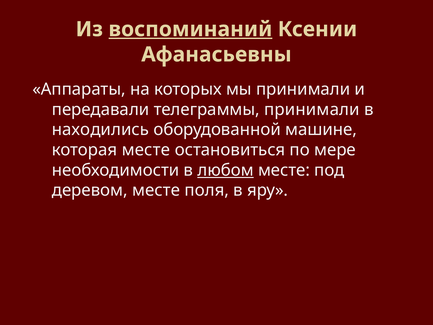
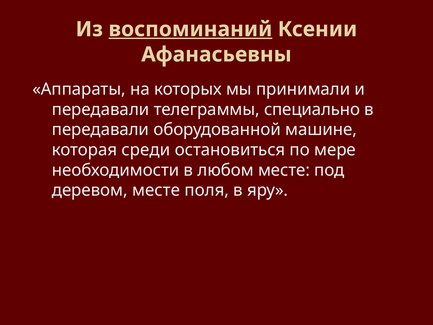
телеграммы принимали: принимали -> специально (312, 109)
находились: находились -> передавали (101, 130)
которая месте: месте -> среди (146, 150)
любом underline: present -> none (226, 170)
